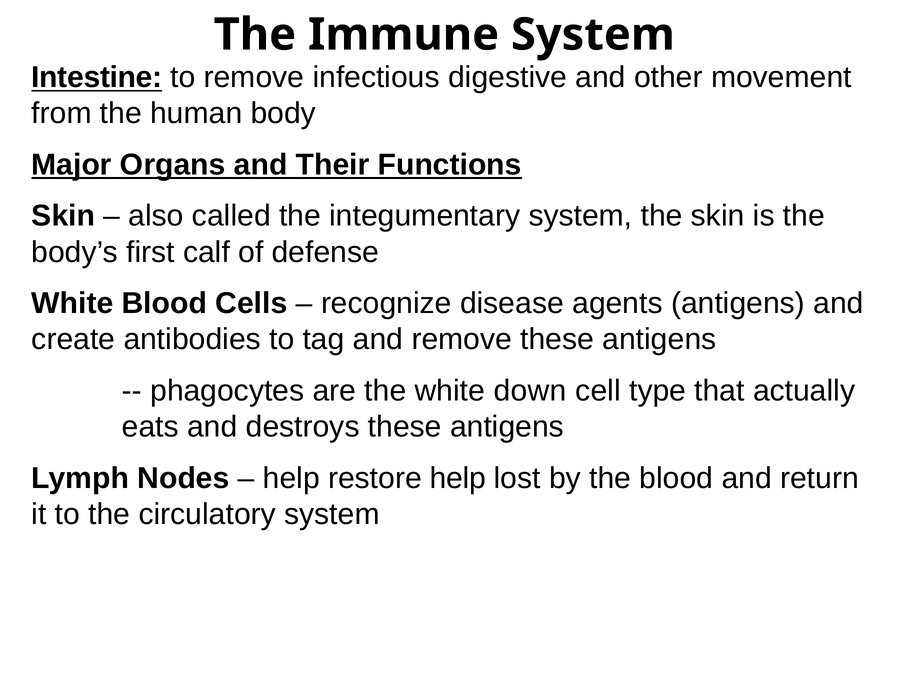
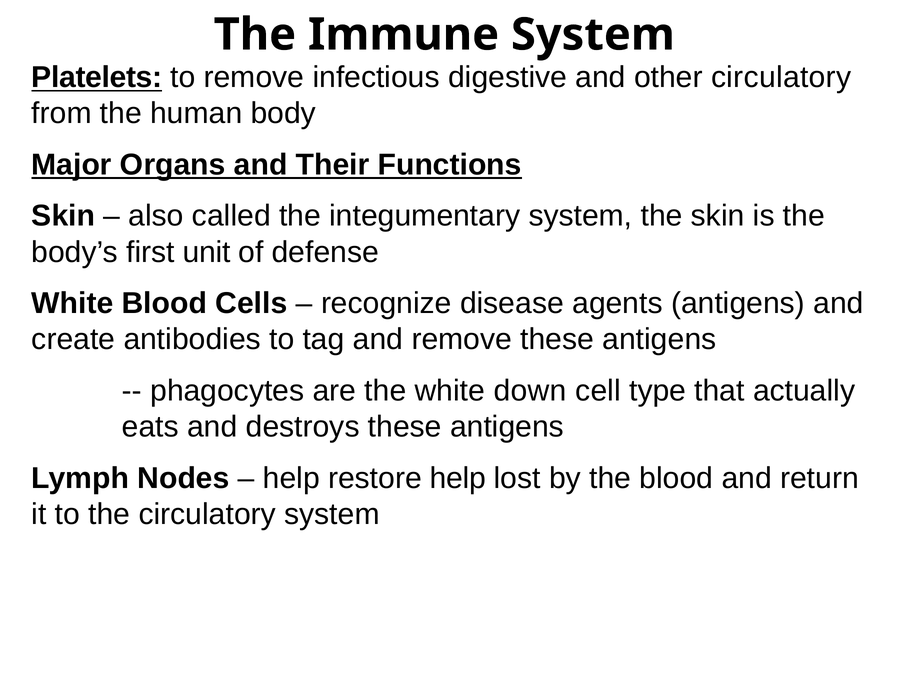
Intestine: Intestine -> Platelets (97, 77)
other movement: movement -> circulatory (781, 77)
calf: calf -> unit (207, 252)
